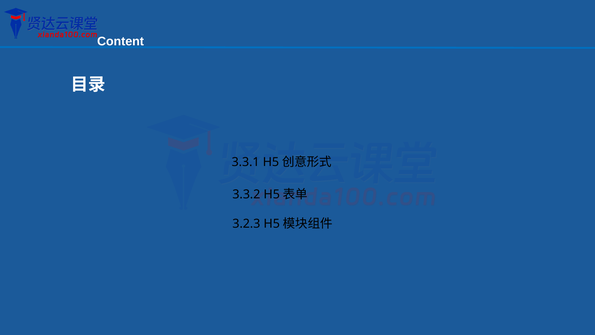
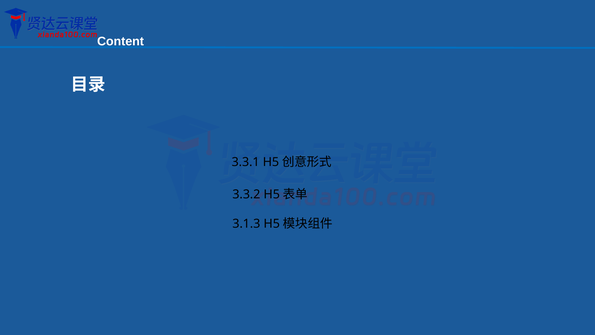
3.2.3: 3.2.3 -> 3.1.3 (246, 224)
